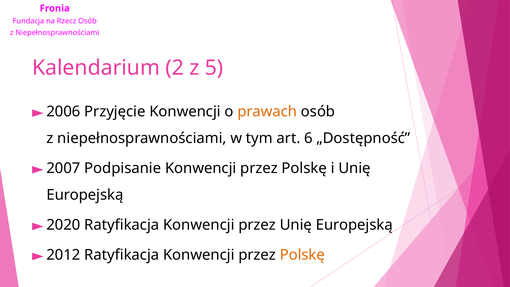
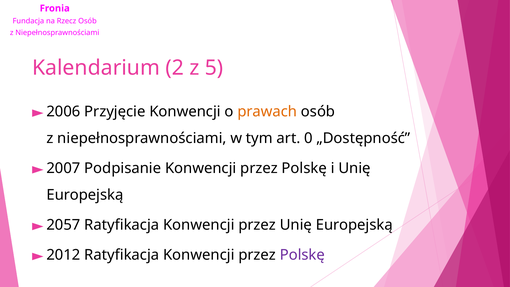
6: 6 -> 0 (309, 138)
2020: 2020 -> 2057 (63, 225)
Polskę colour: orange -> purple (302, 255)
